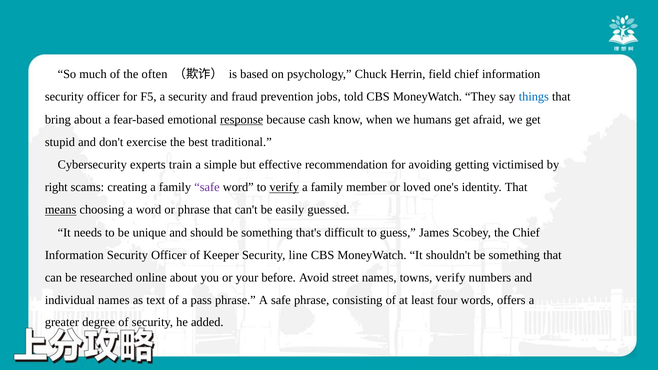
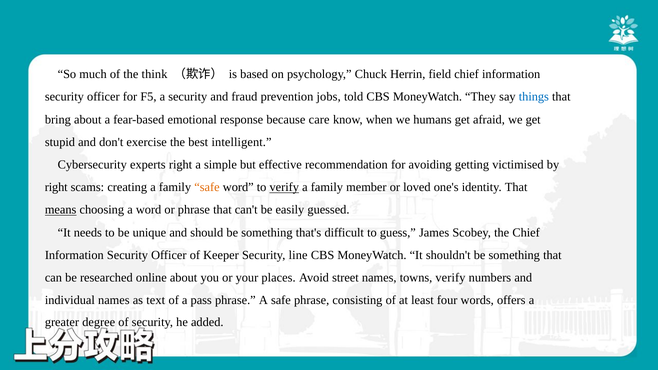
often: often -> think (155, 74)
response underline: present -> none (242, 120)
cash: cash -> care (319, 120)
traditional: traditional -> intelligent (242, 142)
experts train: train -> right (181, 165)
safe colour: purple -> orange (207, 187)
before: before -> places (279, 278)
